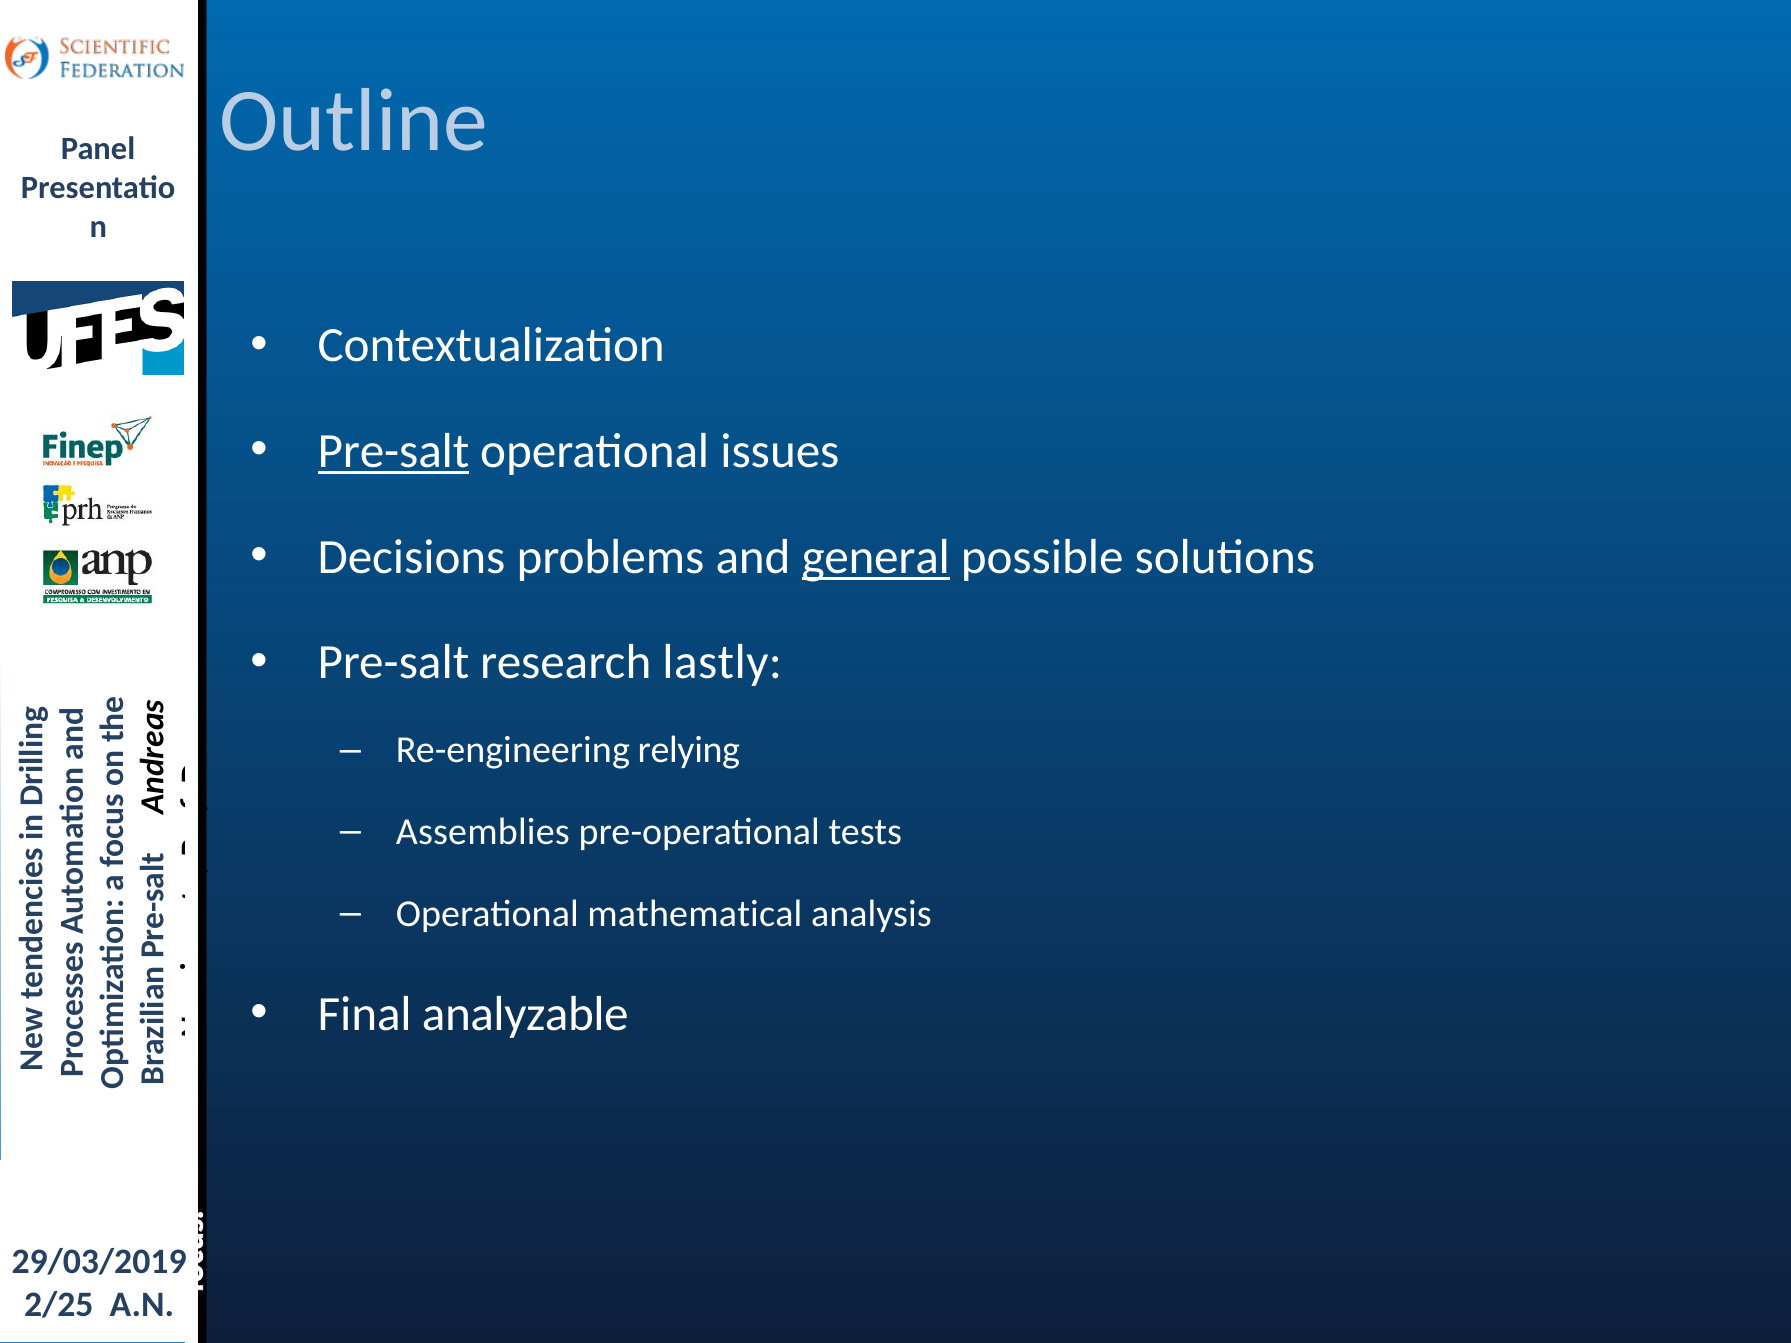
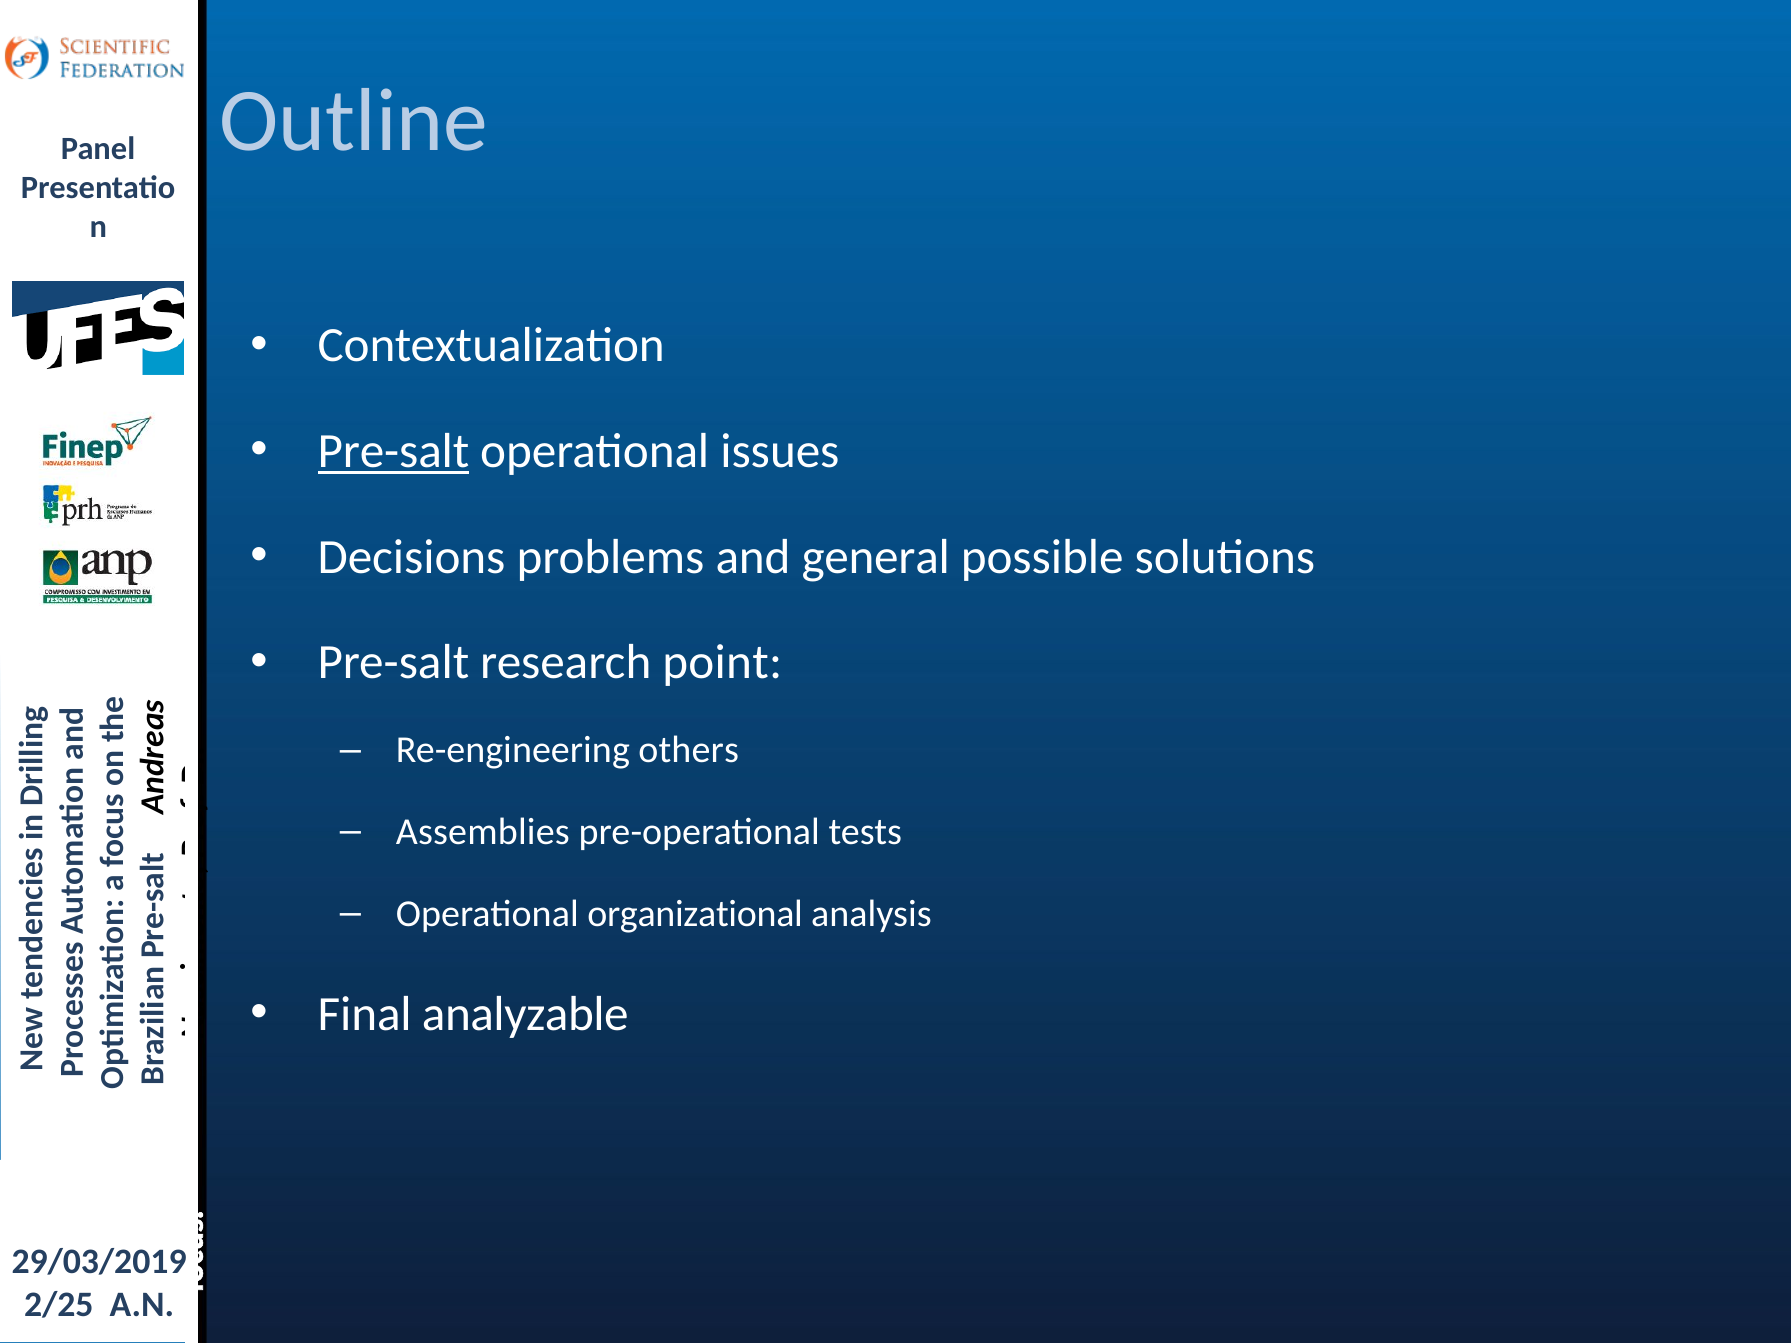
general underline: present -> none (876, 557)
lastly: lastly -> point (722, 663)
relying: relying -> others (689, 751)
mathematical: mathematical -> organizational (695, 914)
